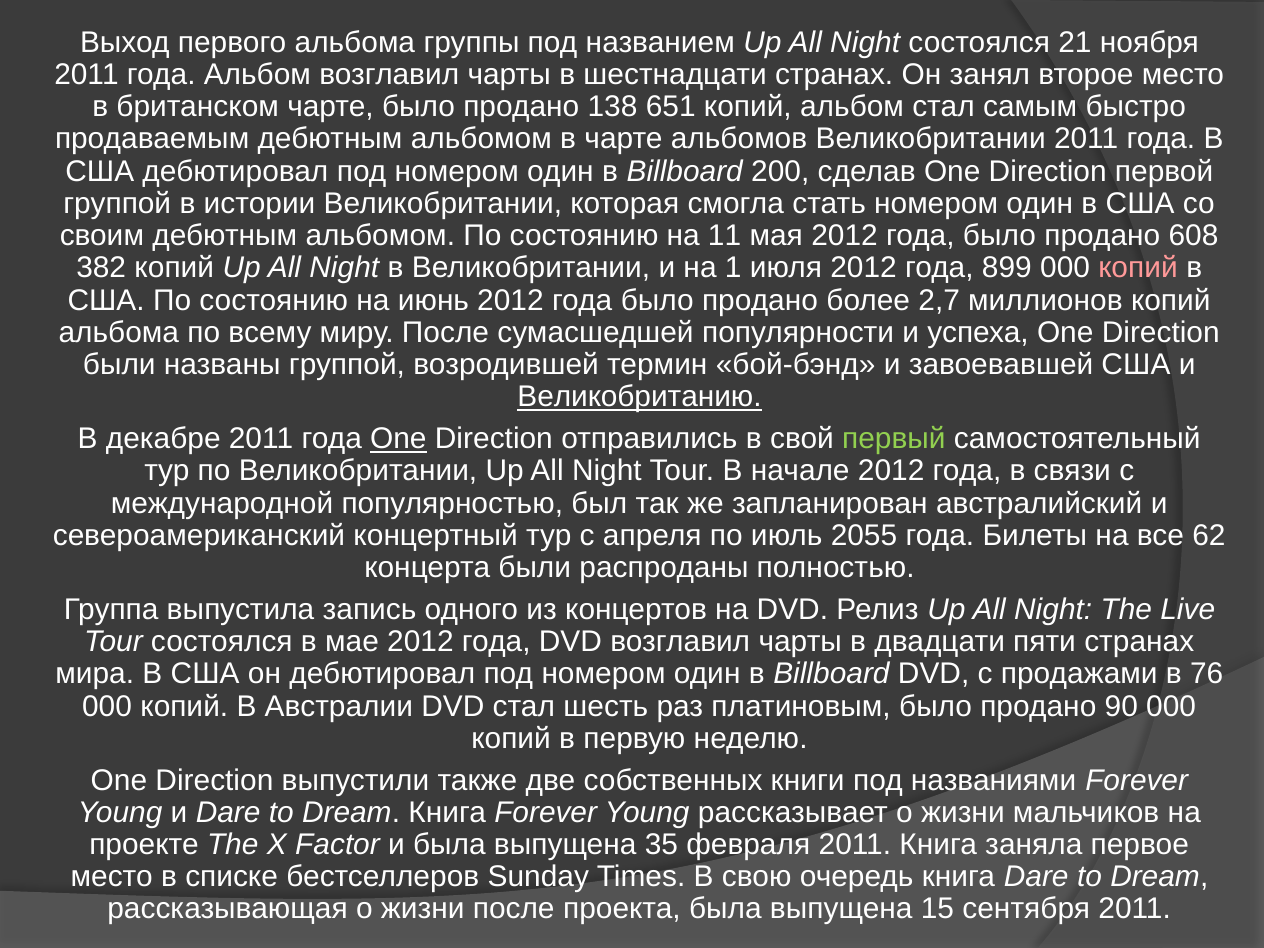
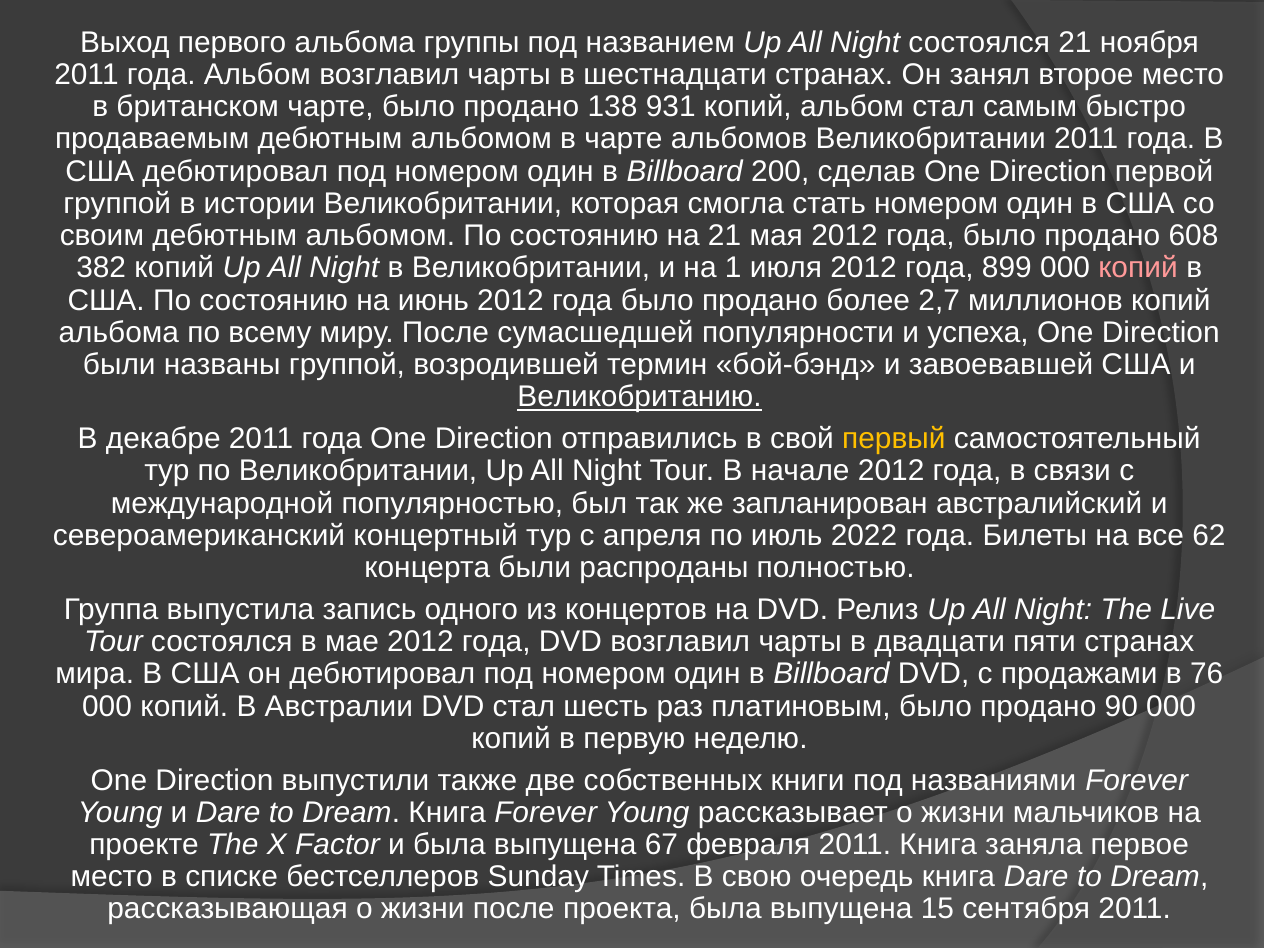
651: 651 -> 931 (671, 107)
на 11: 11 -> 21 (725, 236)
One underline: present -> none (398, 439)
первый colour: light green -> yellow (894, 439)
2055: 2055 -> 2022 (864, 536)
35: 35 -> 67 (661, 845)
